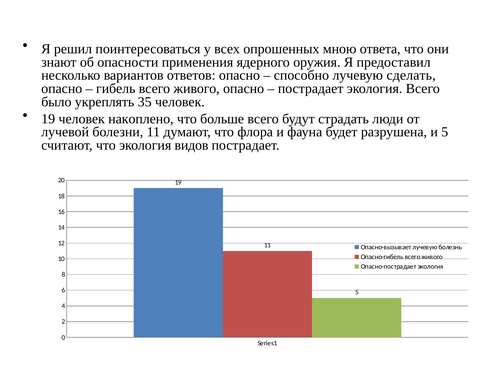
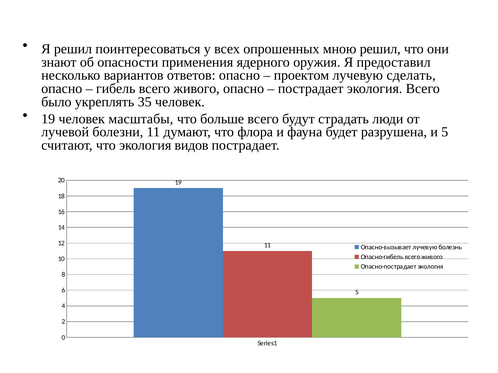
мною ответа: ответа -> решил (380, 49)
способно: способно -> проектом (301, 76)
накоплено: накоплено -> масштабы (141, 119)
